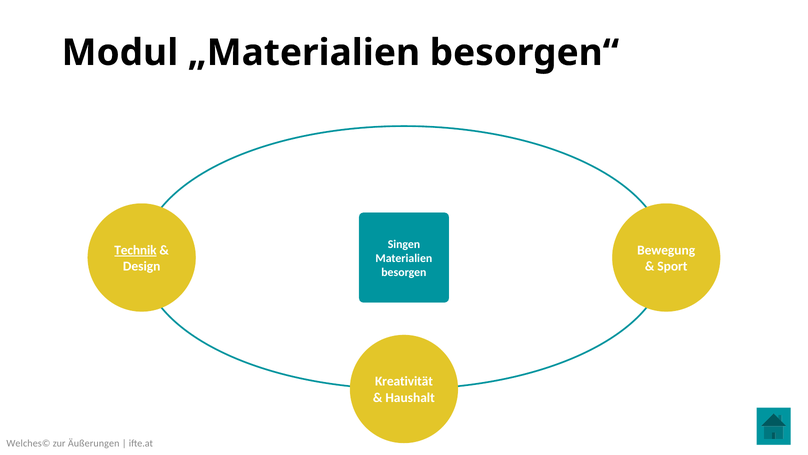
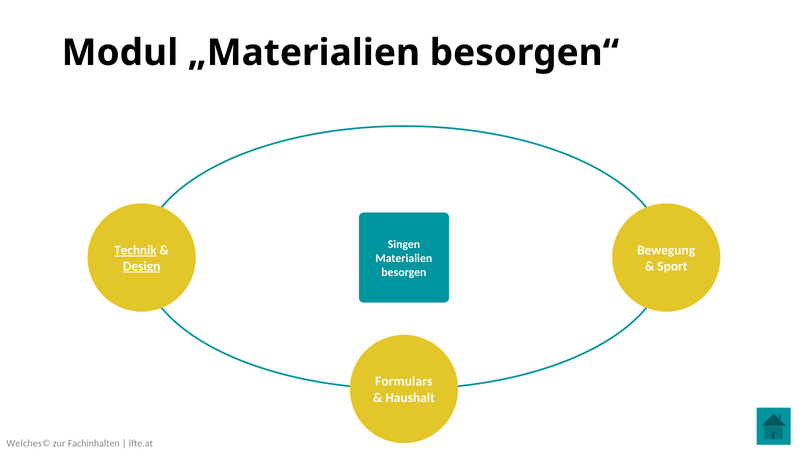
Design underline: none -> present (142, 266)
Kreativität: Kreativität -> Formulars (404, 381)
Äußerungen: Äußerungen -> Fachinhalten (94, 443)
